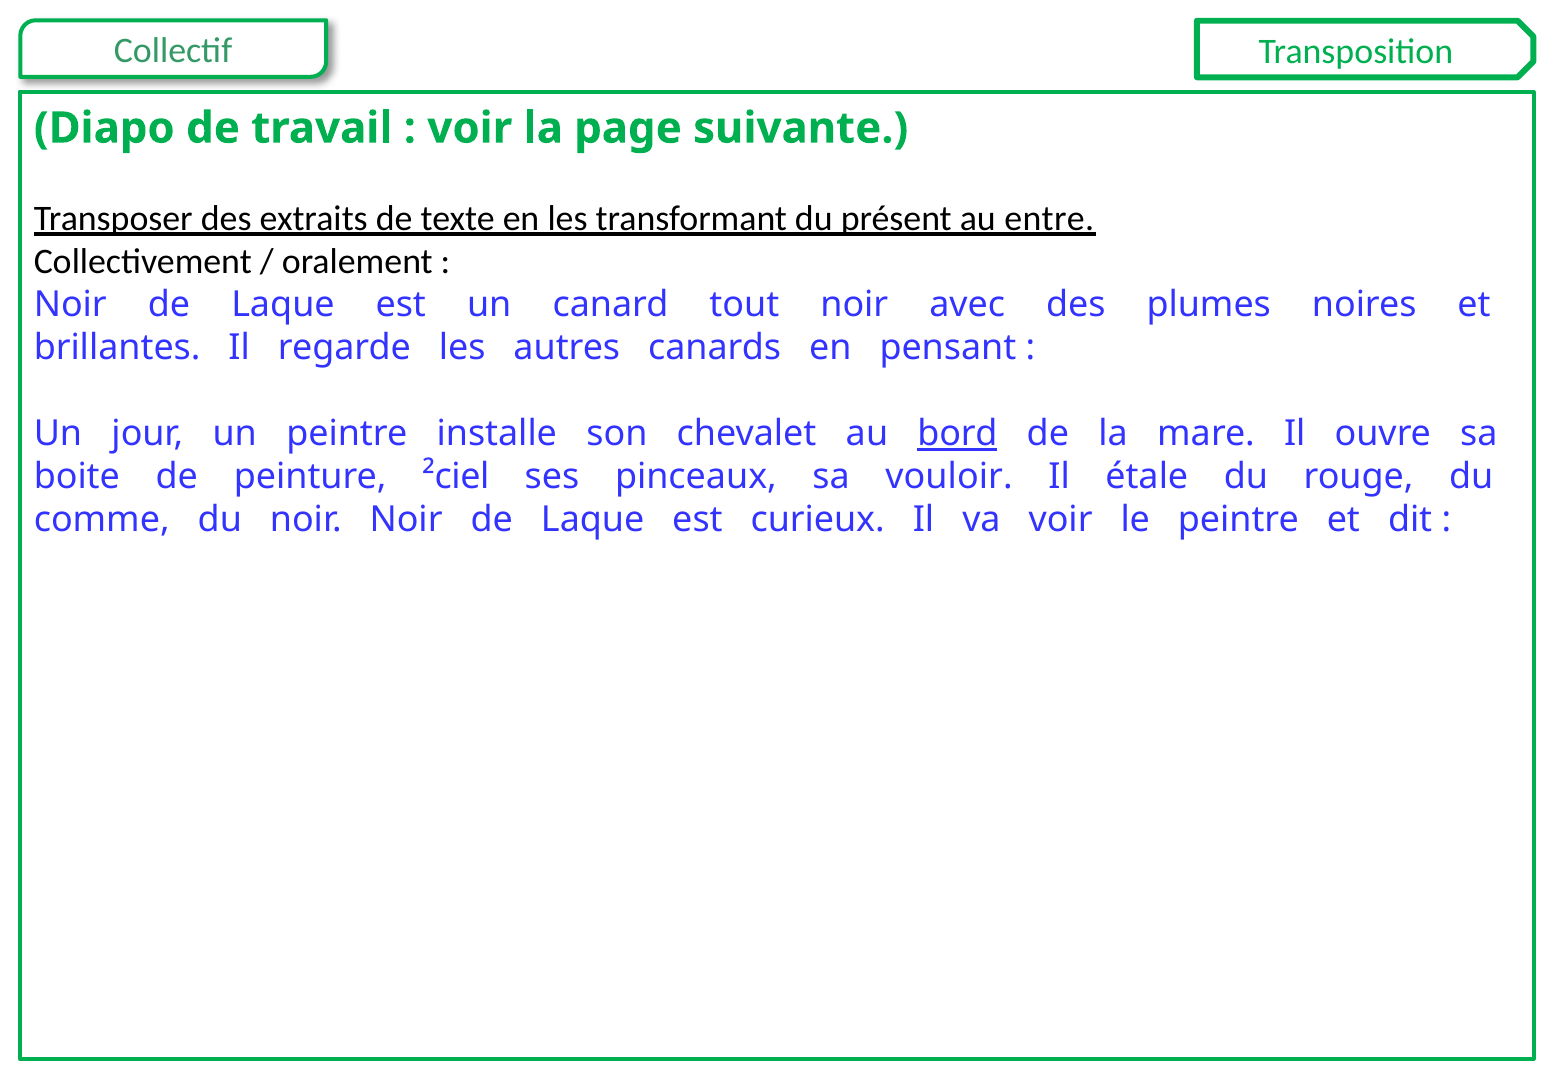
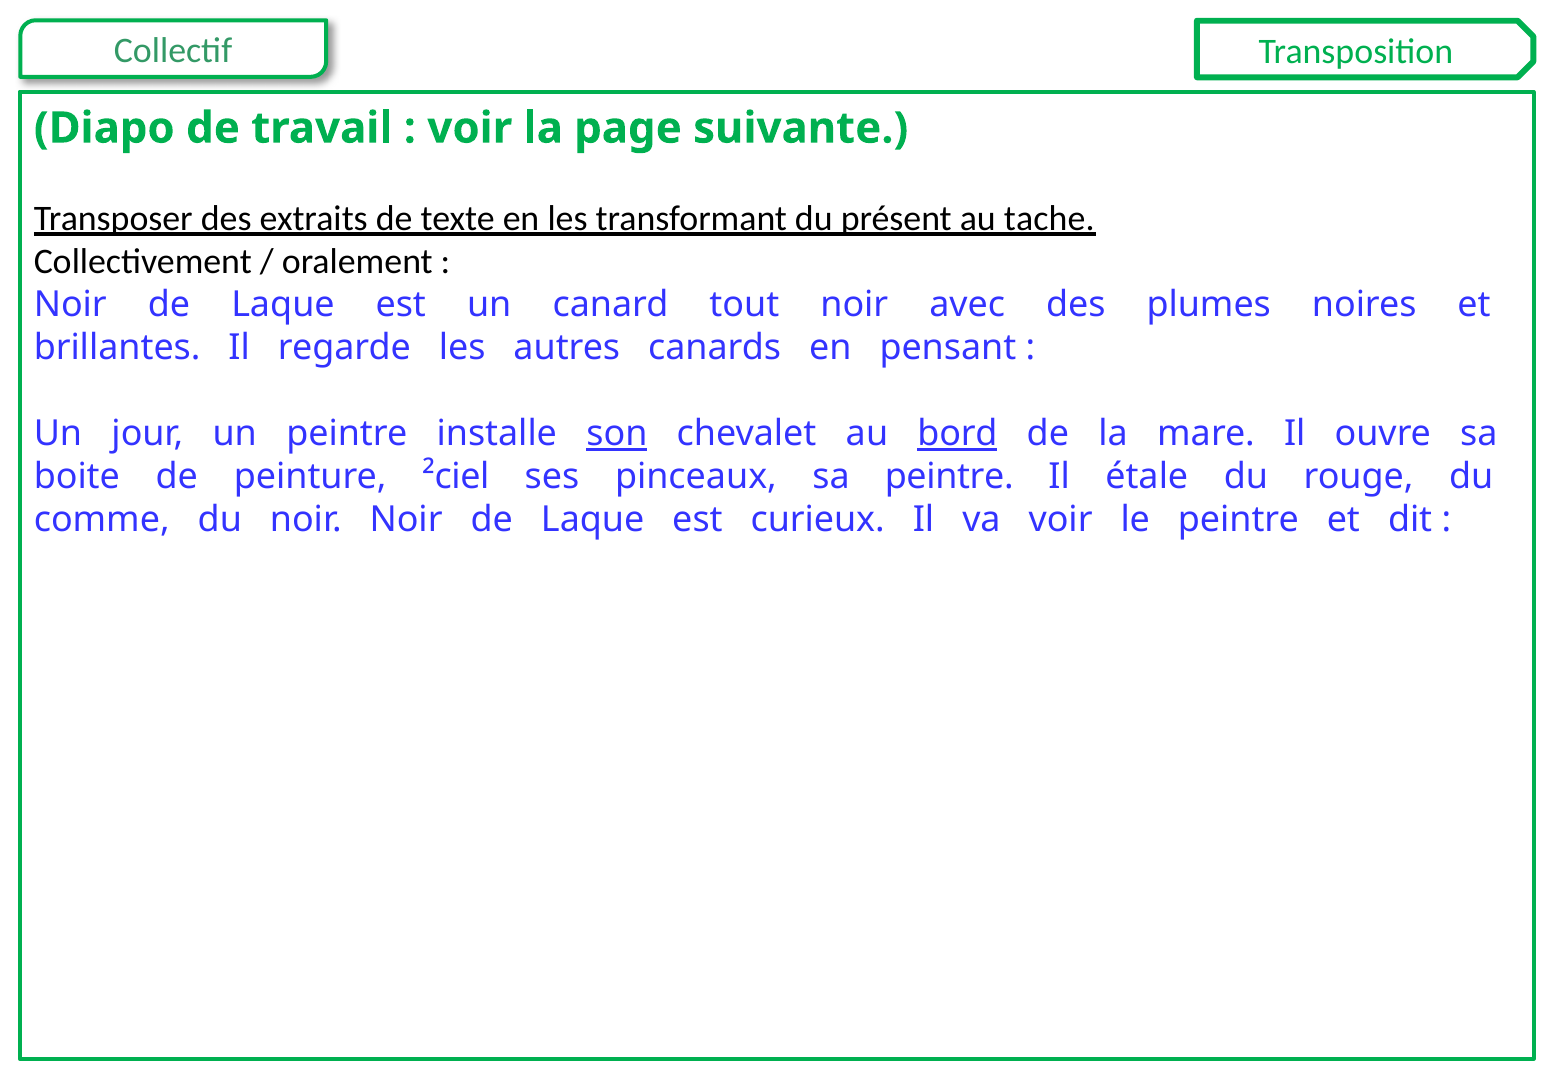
entre: entre -> tache (1049, 218)
son underline: none -> present (617, 434)
sa vouloir: vouloir -> peintre (949, 477)
